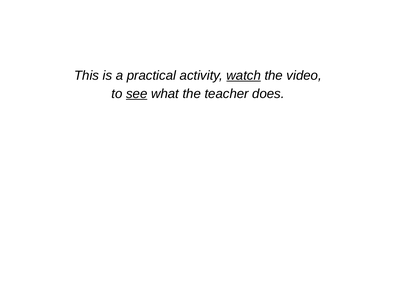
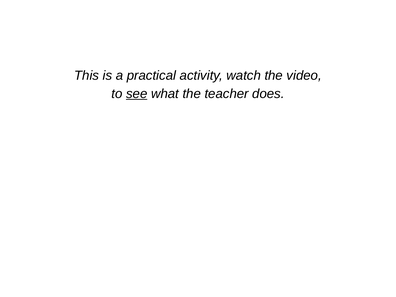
watch underline: present -> none (244, 75)
